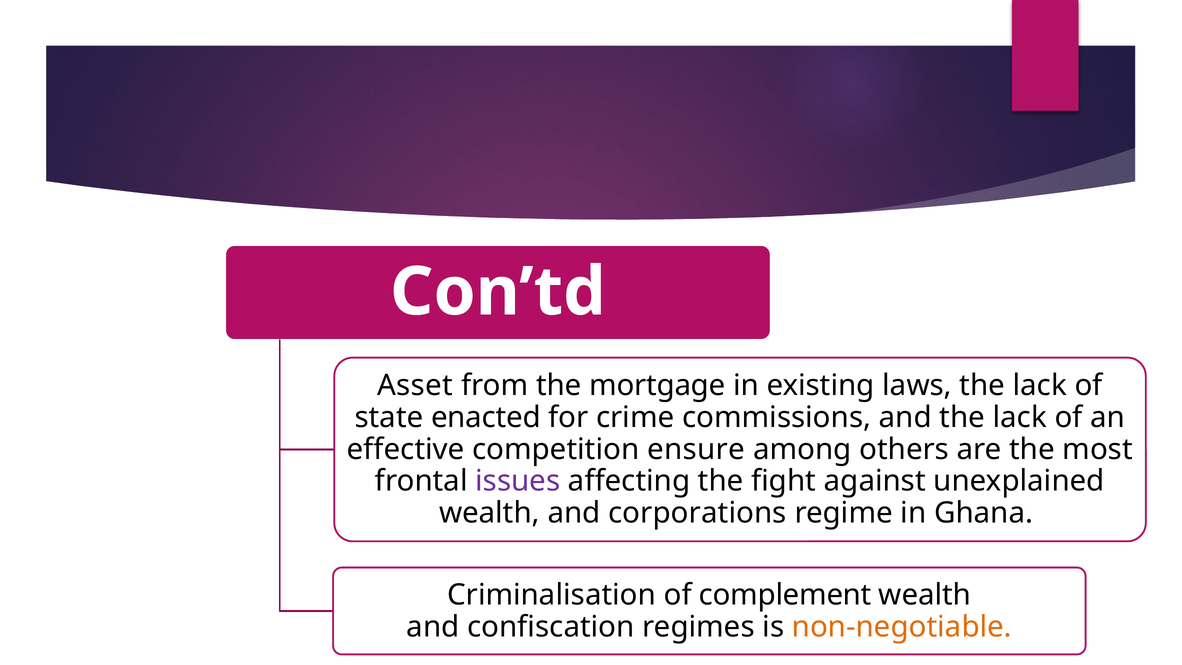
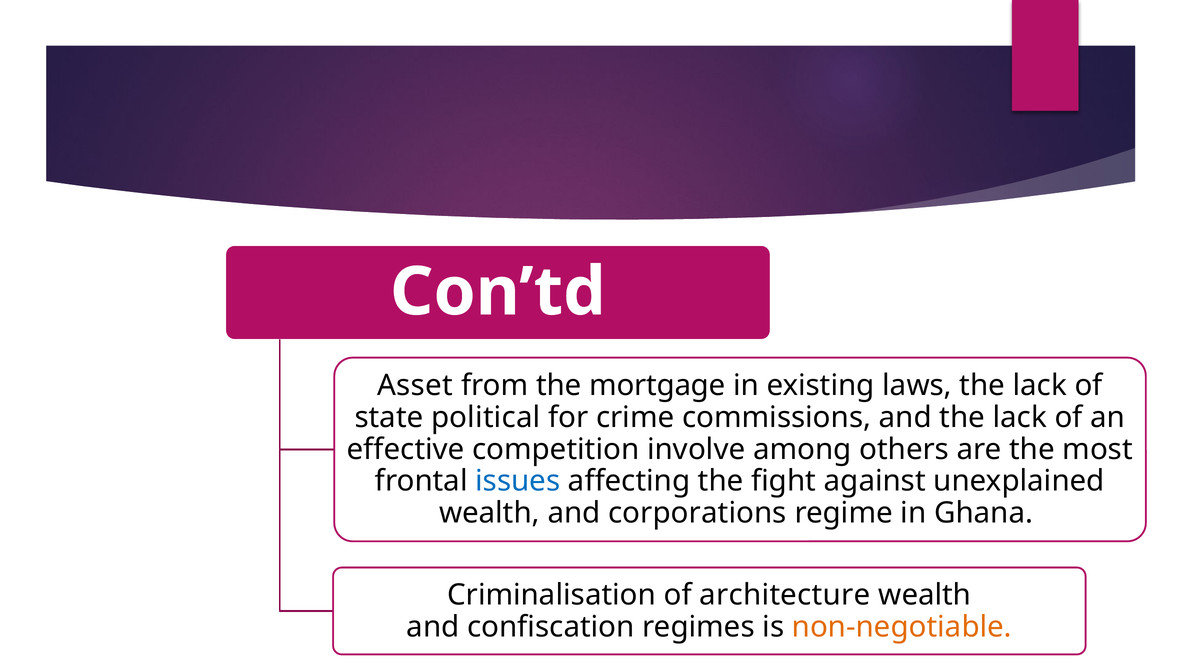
enacted: enacted -> political (486, 417)
ensure: ensure -> involve (696, 449)
issues colour: purple -> blue (518, 481)
complement: complement -> architecture (785, 595)
